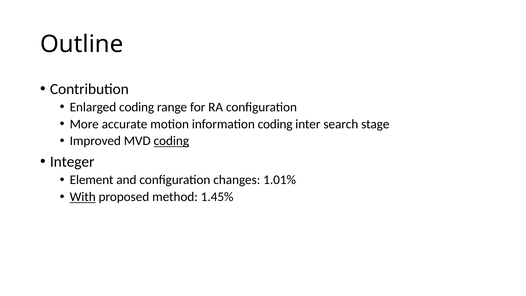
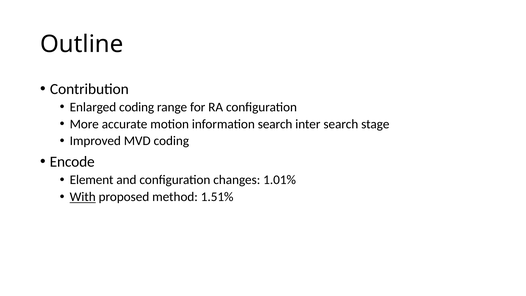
information coding: coding -> search (275, 124)
coding underline: present -> none (171, 141)
Integer: Integer -> Encode (72, 162)
1.45%: 1.45% -> 1.51% (217, 197)
